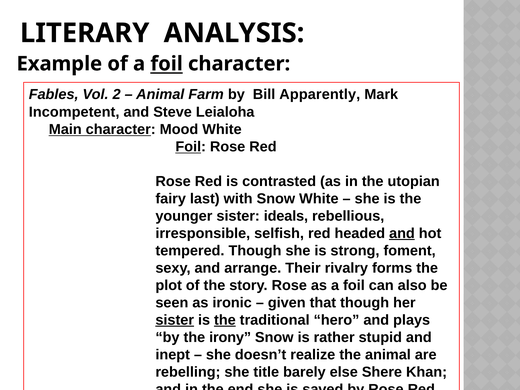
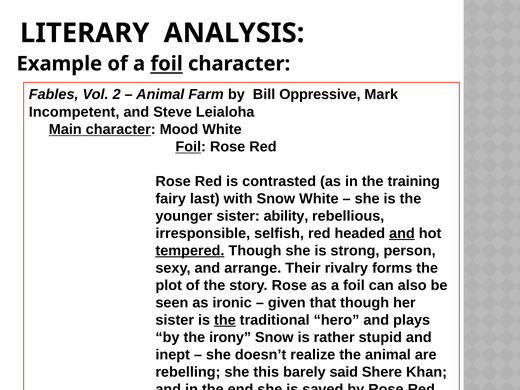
Apparently: Apparently -> Oppressive (320, 95)
utopian: utopian -> training (414, 181)
ideals: ideals -> ability (286, 216)
tempered underline: none -> present (190, 251)
foment: foment -> person (410, 251)
sister underline: present -> none (175, 320)
she title: title -> this (266, 372)
else: else -> said (344, 372)
